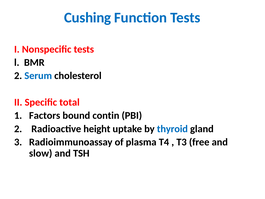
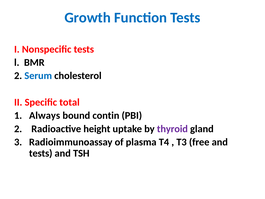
Cushing: Cushing -> Growth (88, 18)
Factors: Factors -> Always (45, 115)
thyroid colour: blue -> purple (172, 129)
slow: slow -> tests (41, 153)
